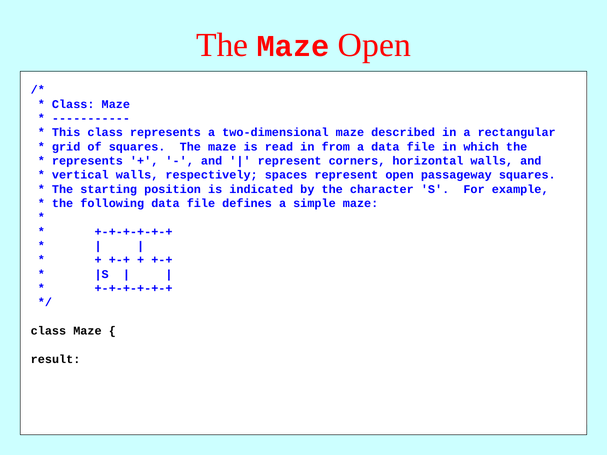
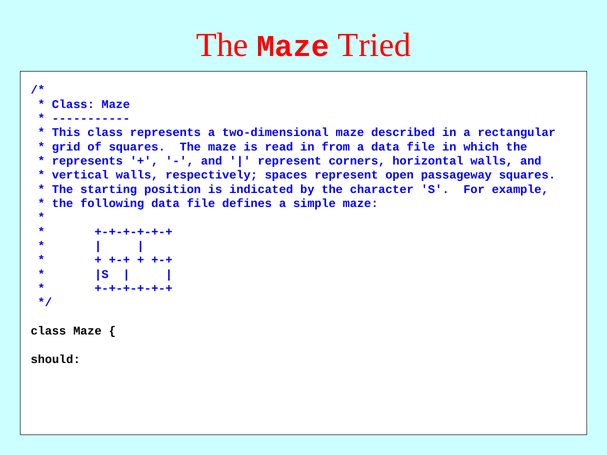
Maze Open: Open -> Tried (374, 45)
result: result -> should (56, 359)
